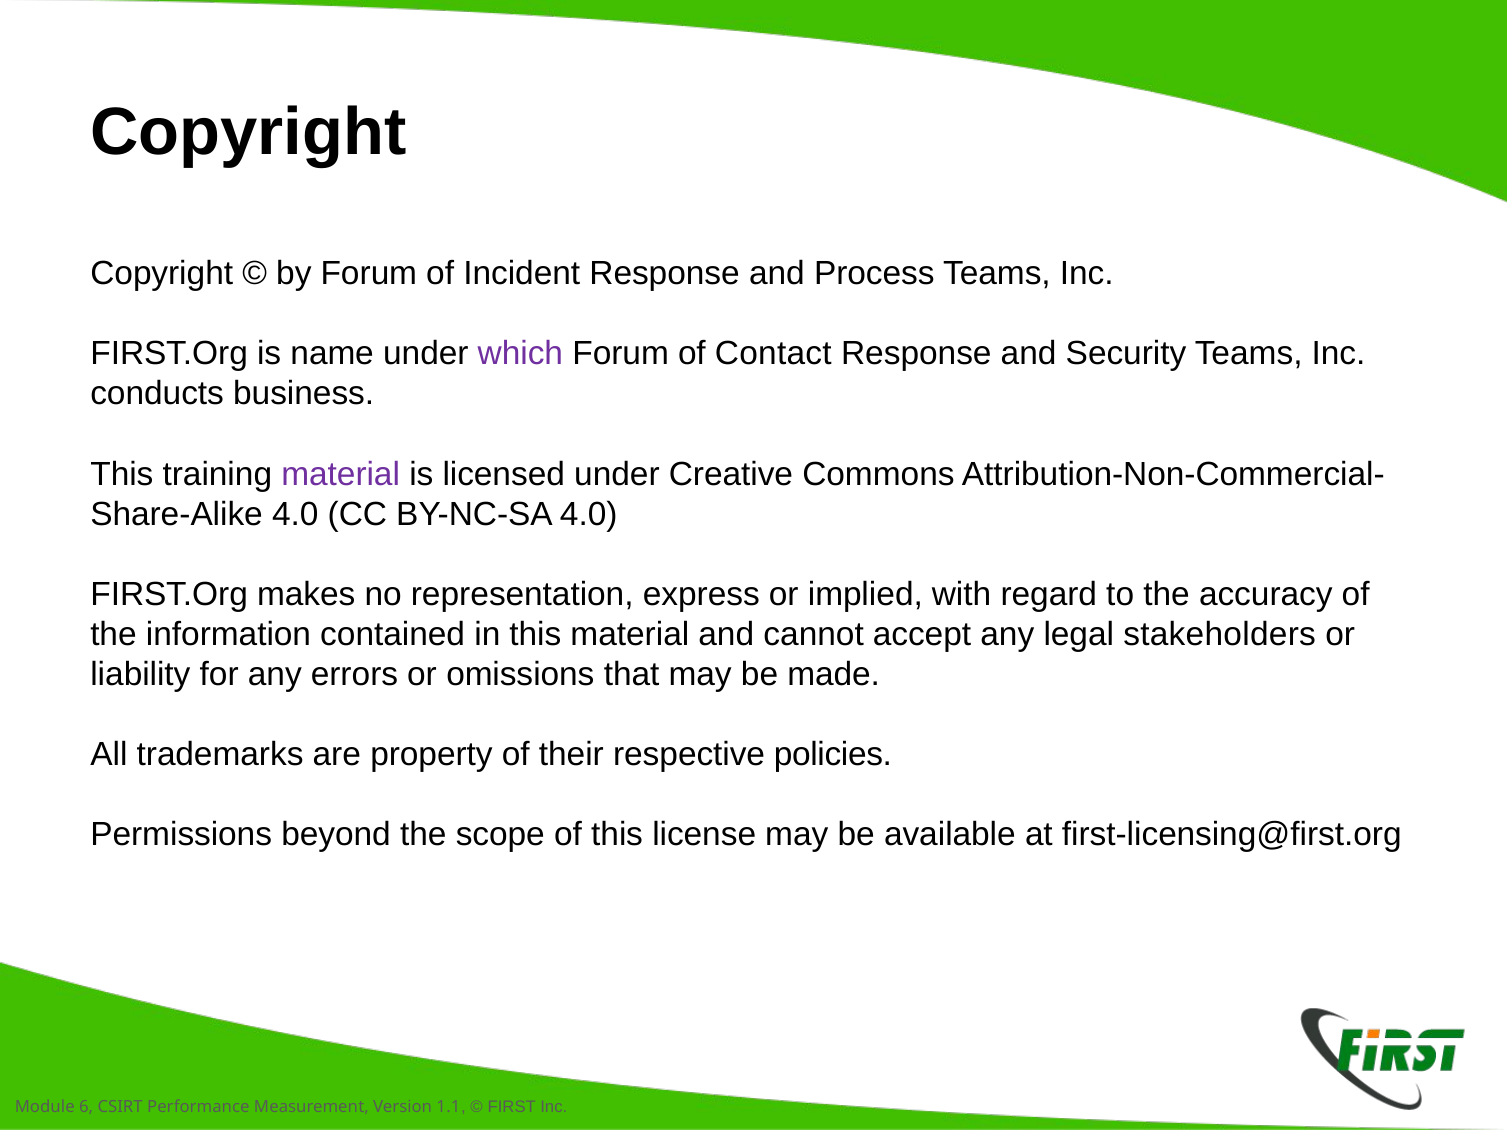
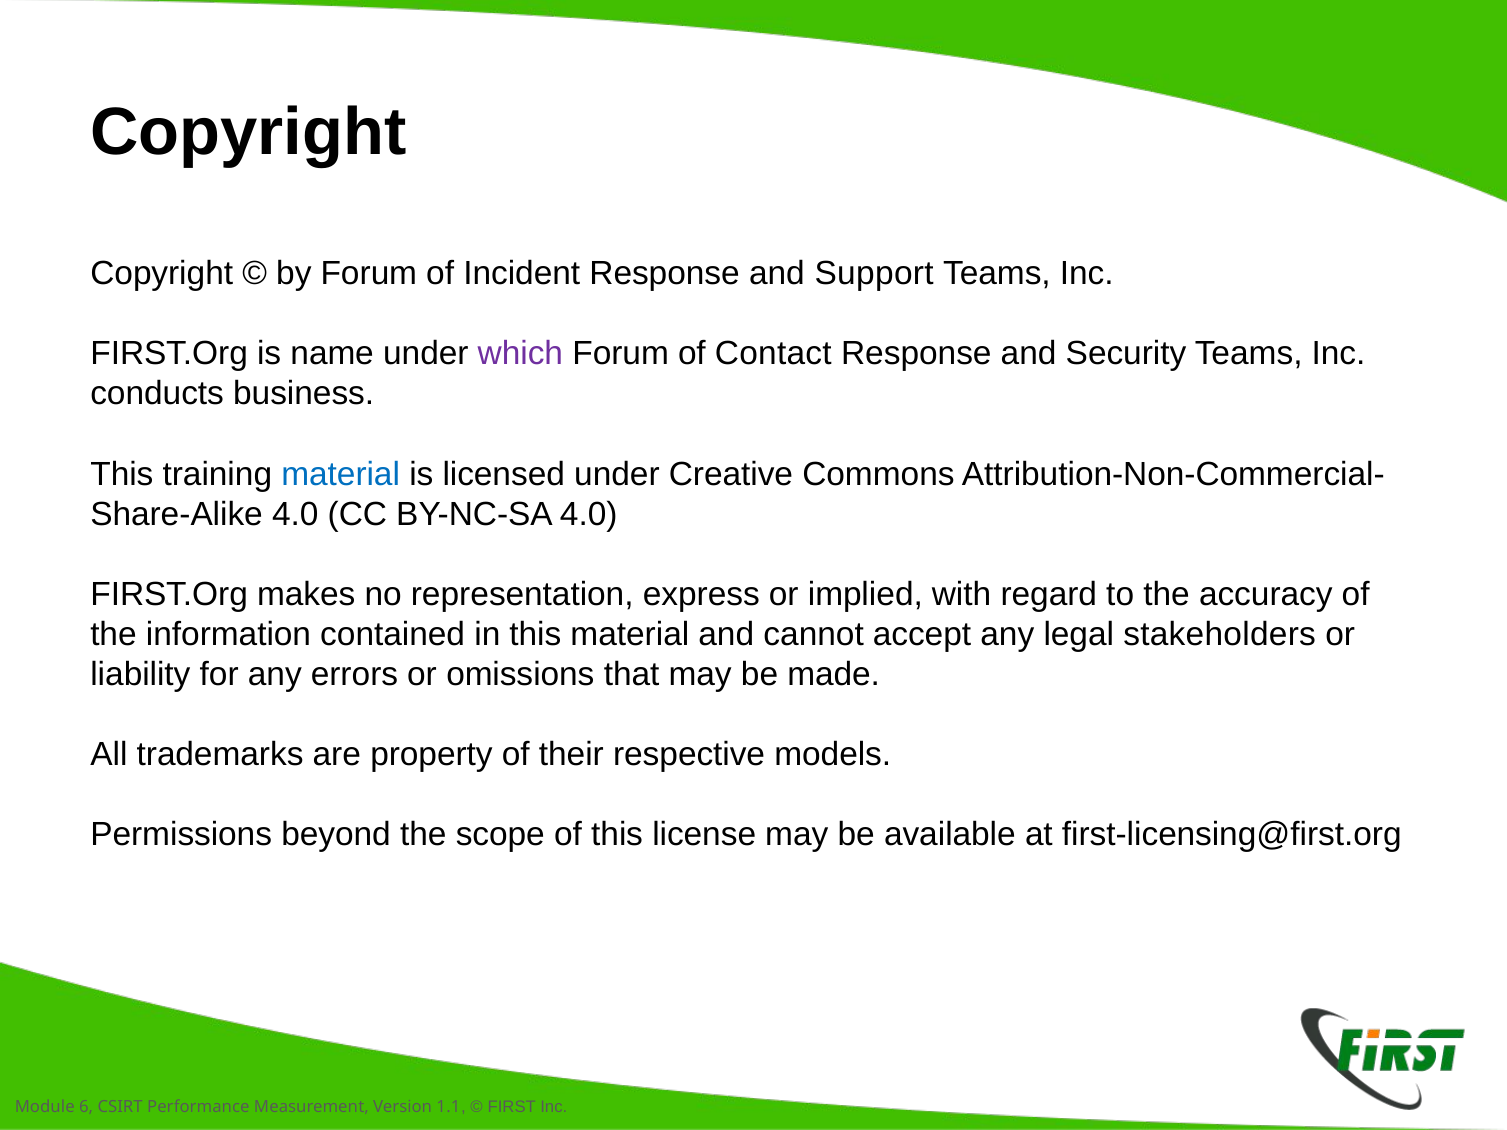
Process: Process -> Support (874, 274)
material colour: purple -> blue (341, 474)
policies: policies -> models (833, 755)
